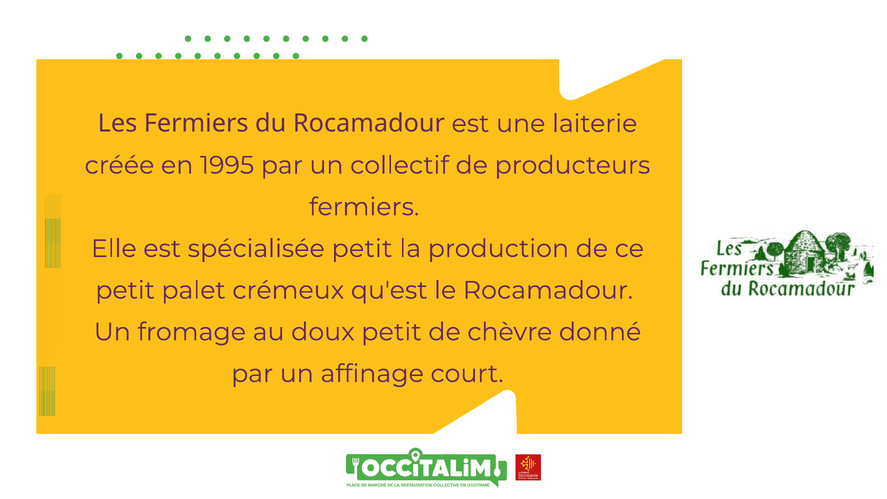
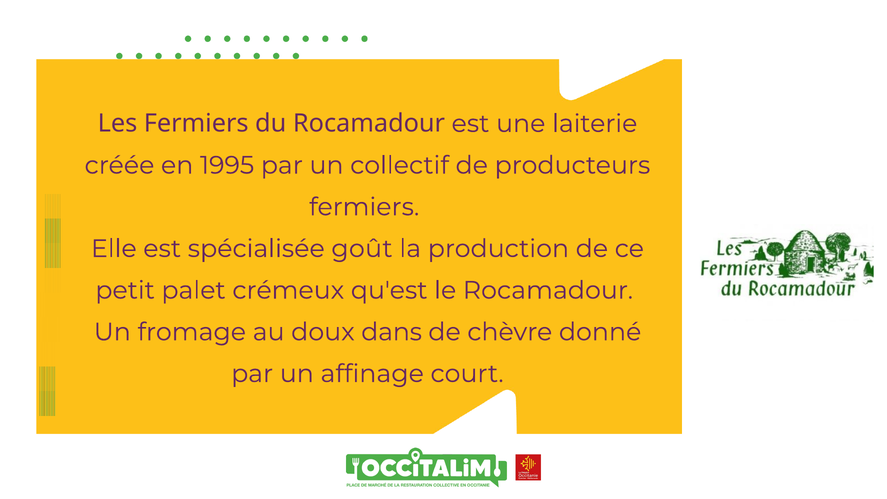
spécialisée petit: petit -> goût (362, 249)
doux petit: petit -> dans (392, 332)
